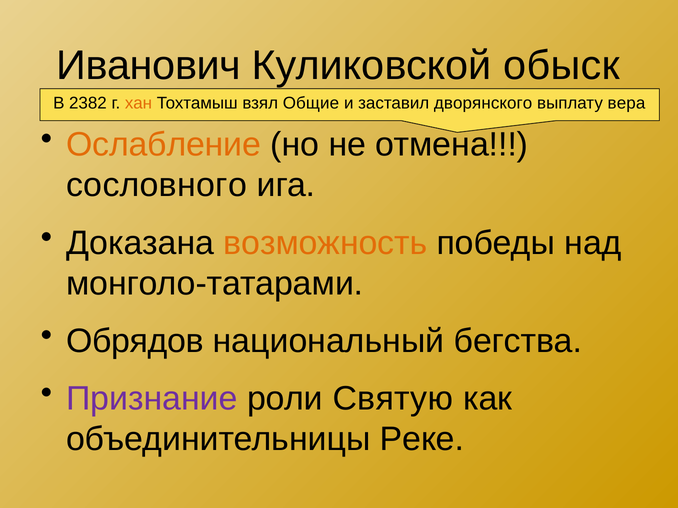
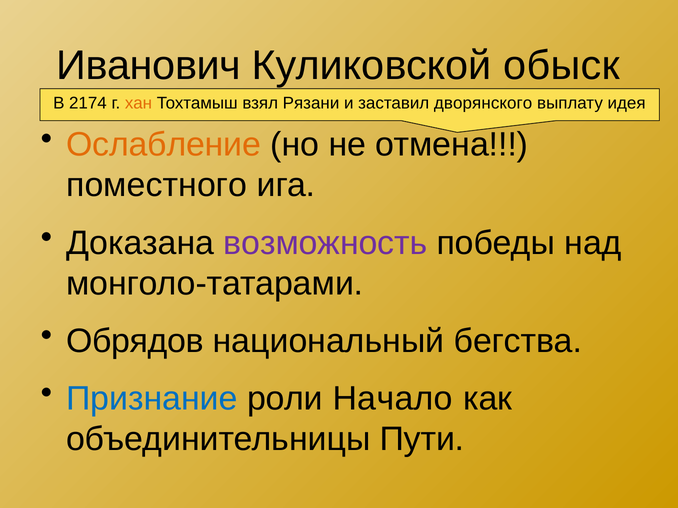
2382: 2382 -> 2174 (88, 103)
Общие: Общие -> Рязани (311, 103)
вера: вера -> идея (627, 103)
сословного: сословного -> поместного (157, 185)
возможность colour: orange -> purple (325, 243)
Признание colour: purple -> blue (152, 399)
Святую: Святую -> Начало (393, 399)
Реке: Реке -> Пути (422, 440)
